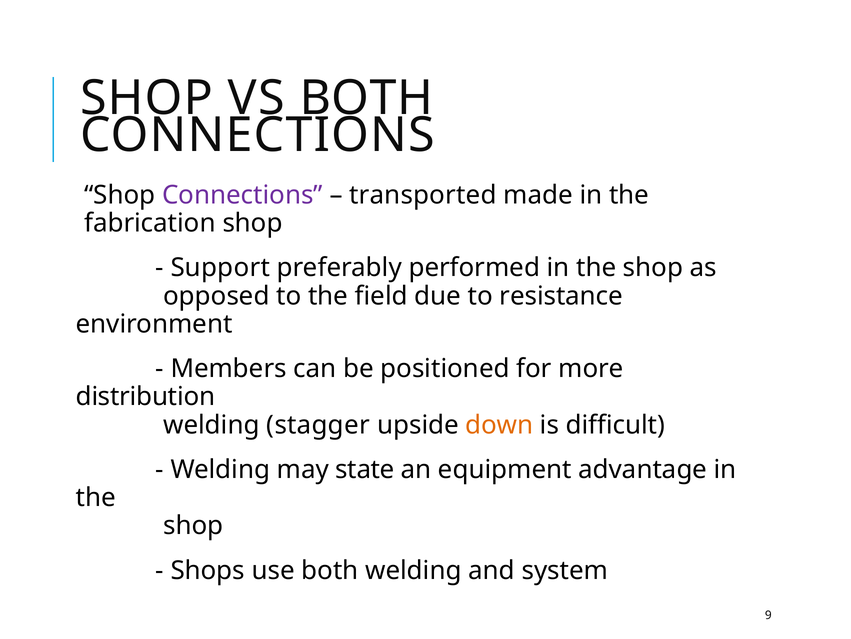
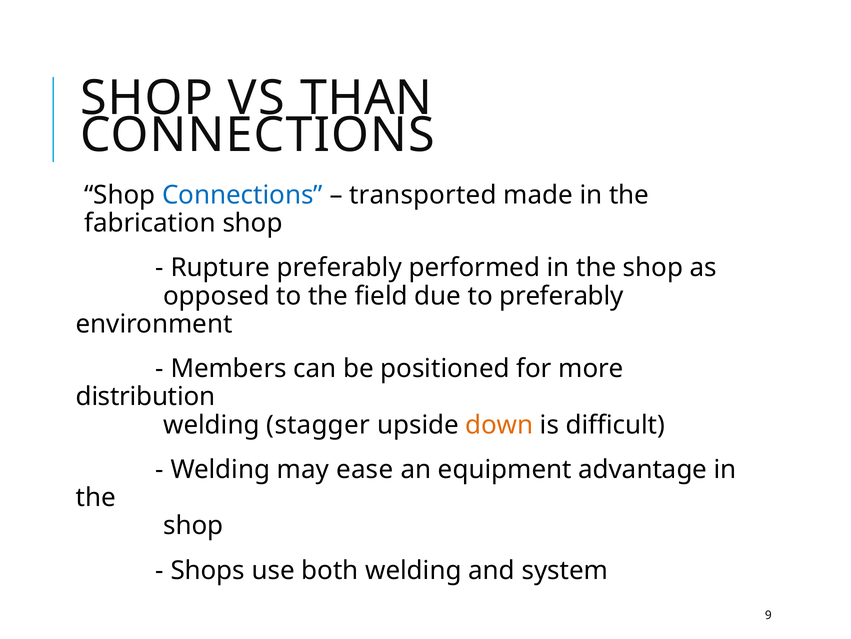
VS BOTH: BOTH -> THAN (366, 98)
Connections colour: purple -> blue (242, 195)
Support: Support -> Rupture (220, 268)
to resistance: resistance -> preferably (561, 296)
state: state -> ease (365, 469)
